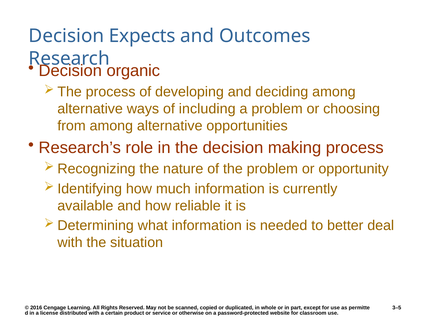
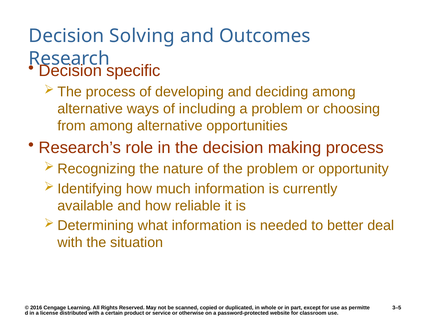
Expects: Expects -> Solving (142, 36)
organic: organic -> specific (133, 71)
